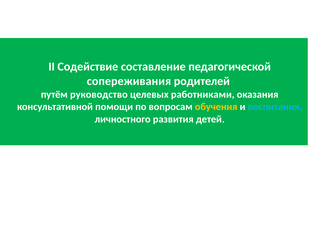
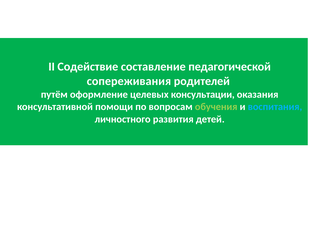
руководство: руководство -> оформление (99, 94)
работниками: работниками -> консультации (203, 94)
обучения colour: yellow -> light green (216, 107)
